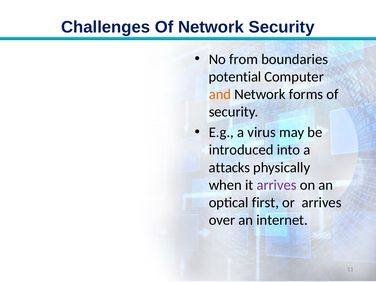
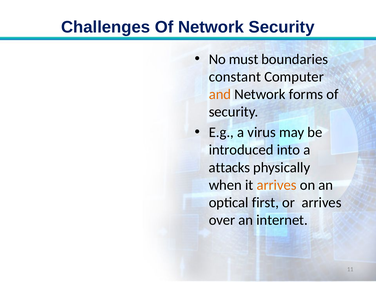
from: from -> must (244, 59)
potential: potential -> constant (235, 77)
arrives colour: purple -> orange (277, 185)
